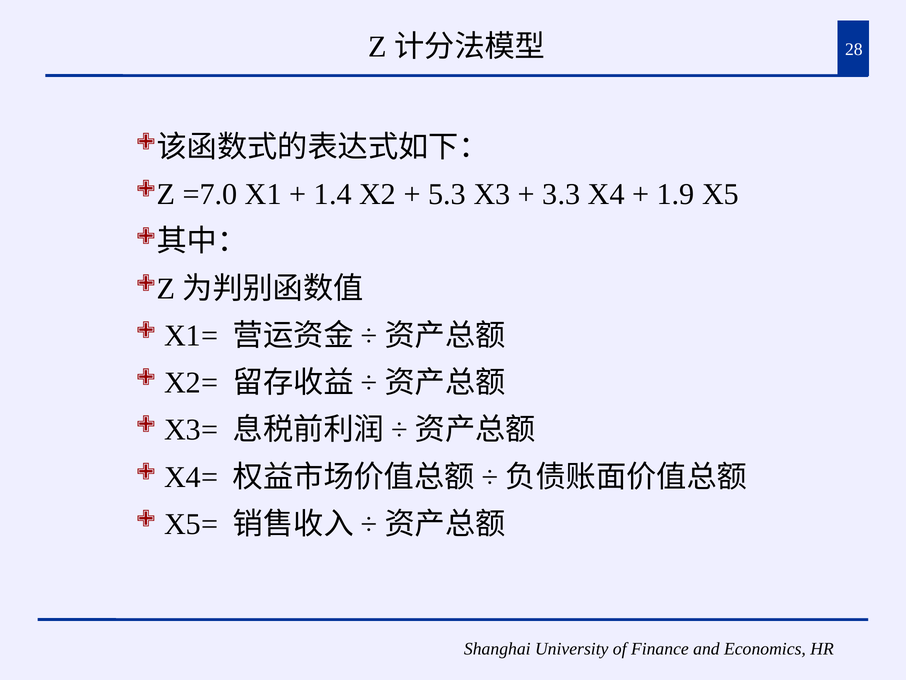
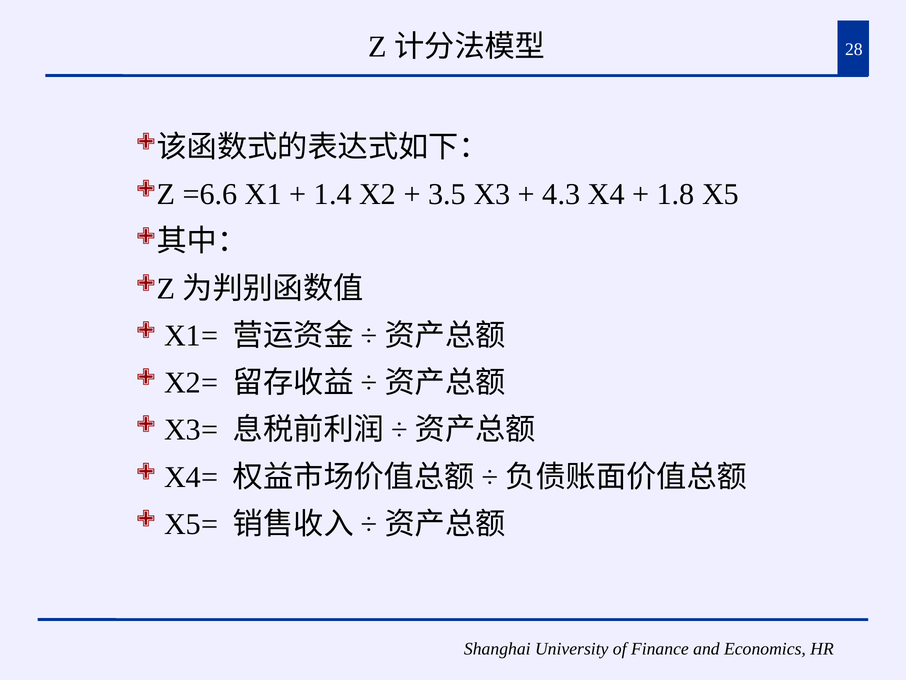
=7.0: =7.0 -> =6.6 (210, 194)
5.3: 5.3 -> 3.5 (447, 194)
3.3: 3.3 -> 4.3 (561, 194)
1.9: 1.9 -> 1.8 (676, 194)
